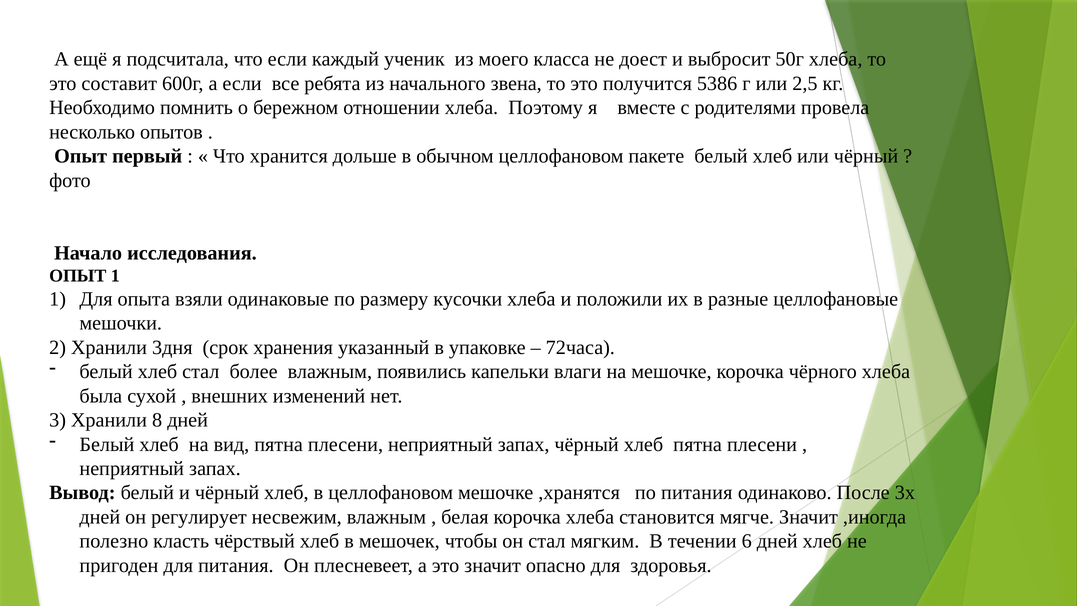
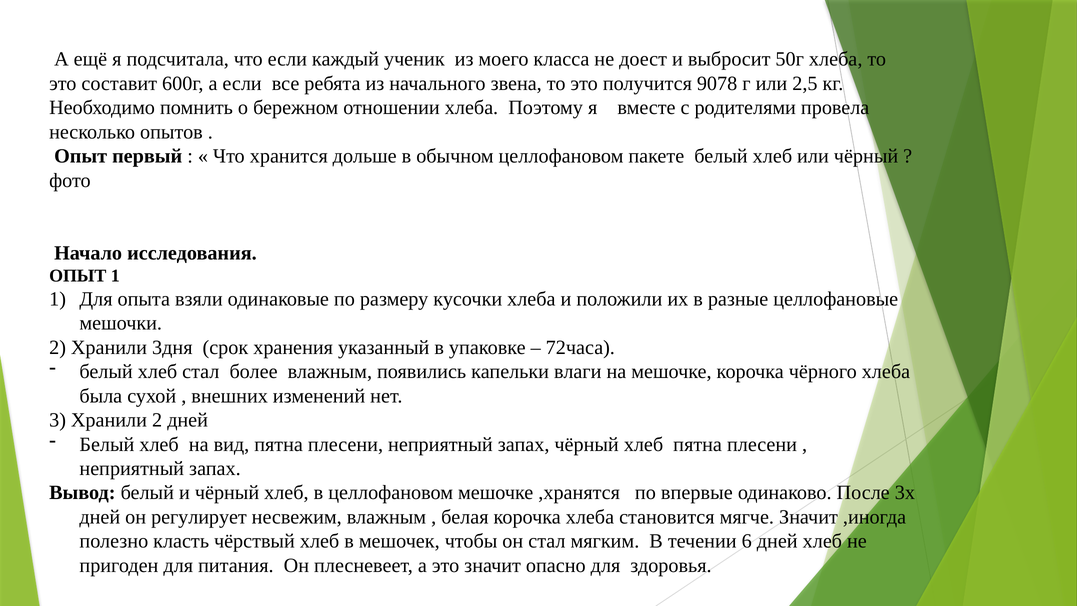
5386: 5386 -> 9078 (717, 83)
Хранили 8: 8 -> 2 (157, 420)
по питания: питания -> впервые (697, 493)
